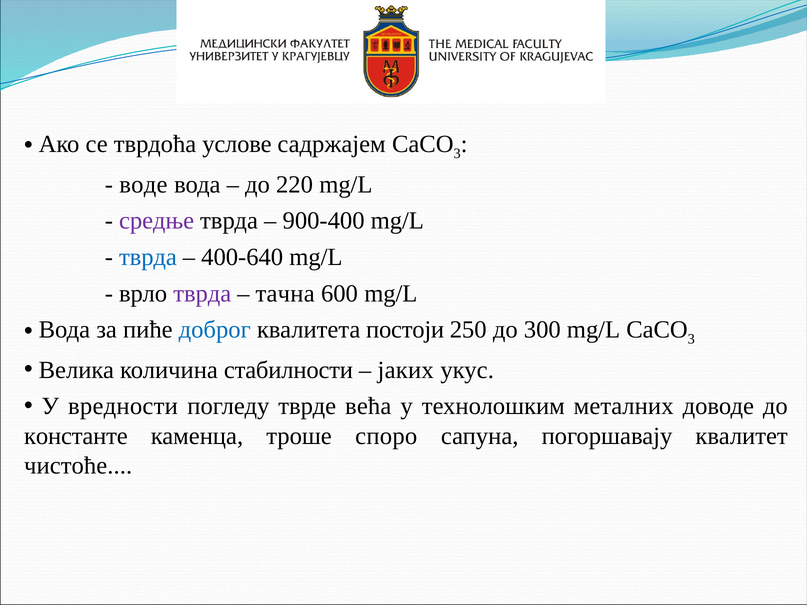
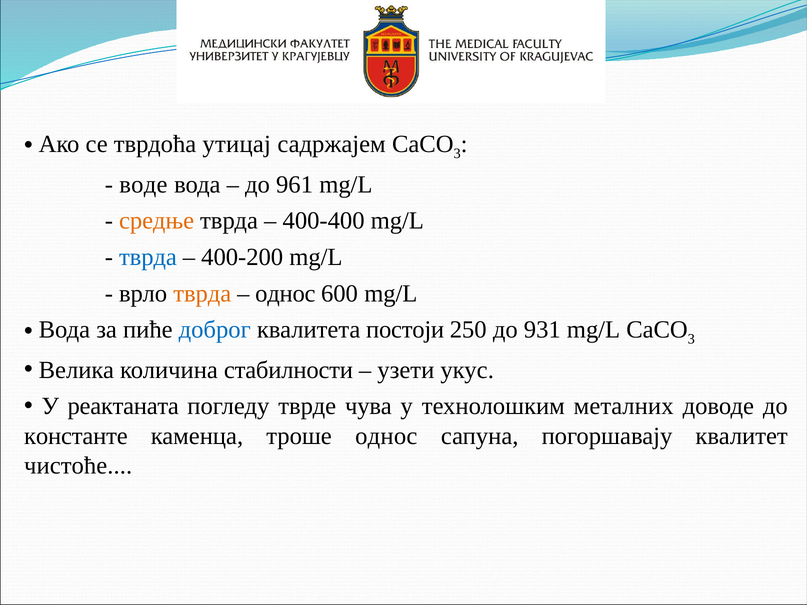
услове: услове -> утицај (237, 144)
220: 220 -> 961 (295, 185)
средње colour: purple -> orange (157, 221)
900-400: 900-400 -> 400-400 (324, 221)
400-640: 400-640 -> 400-200 (242, 257)
тврда colour: purple -> orange (202, 294)
тачна: тачна -> однос (285, 294)
300: 300 -> 931 (542, 330)
јаких: јаких -> узети (406, 370)
вредности: вредности -> реактаната (123, 407)
већа: већа -> чува (368, 407)
троше споро: споро -> однос (386, 436)
